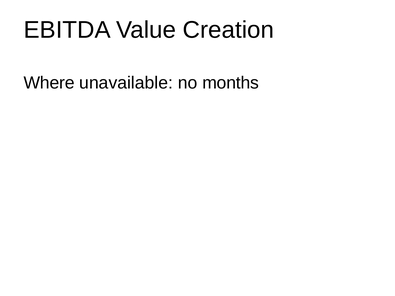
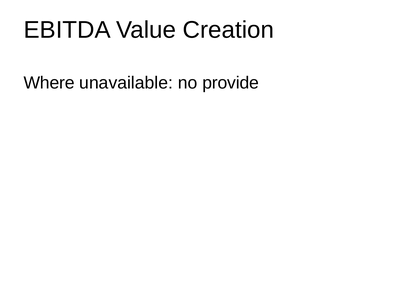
months: months -> provide (231, 83)
